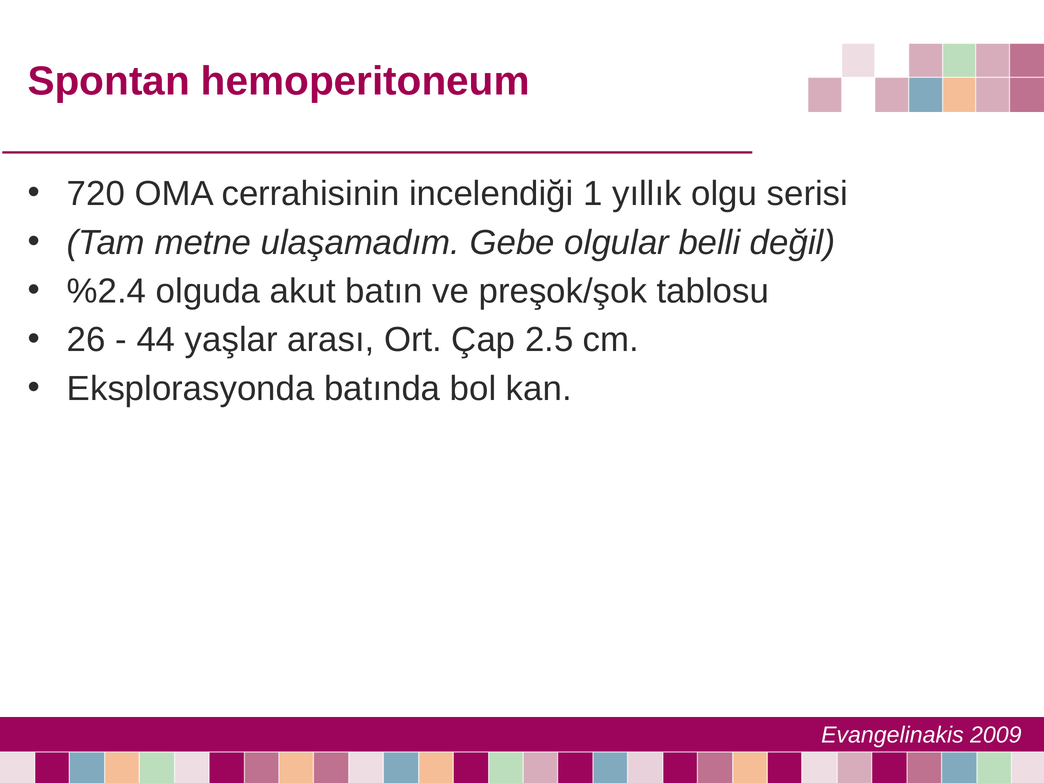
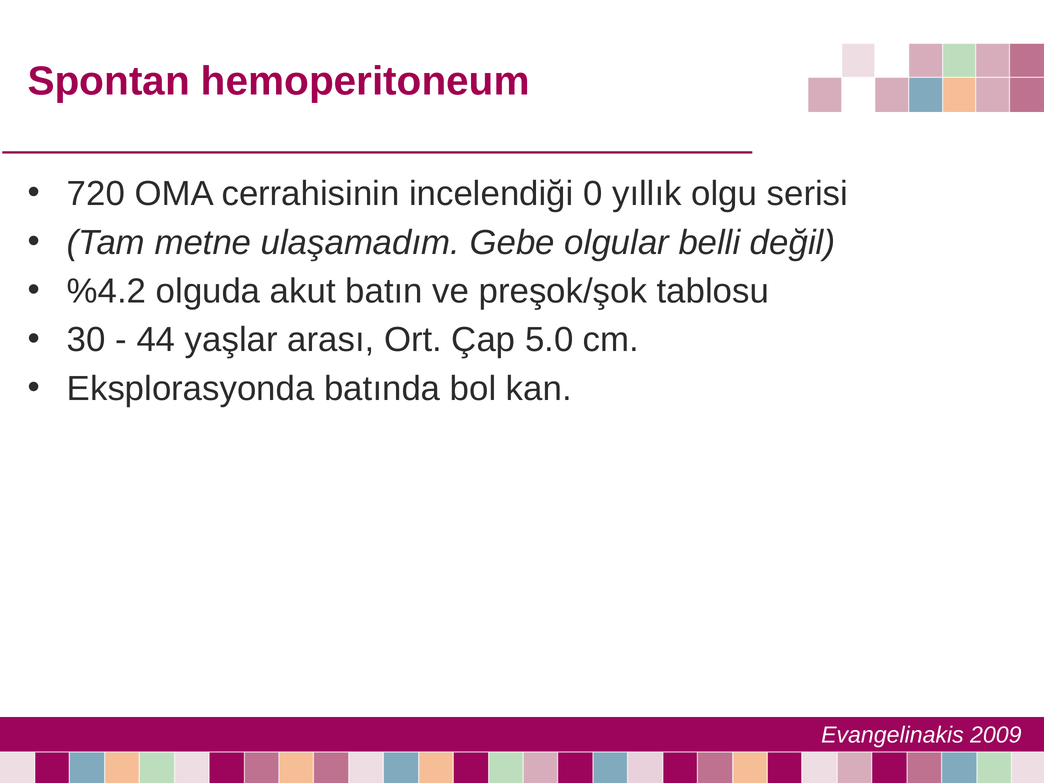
1: 1 -> 0 (593, 194)
%2.4: %2.4 -> %4.2 (107, 291)
26: 26 -> 30 (86, 340)
2.5: 2.5 -> 5.0 (549, 340)
